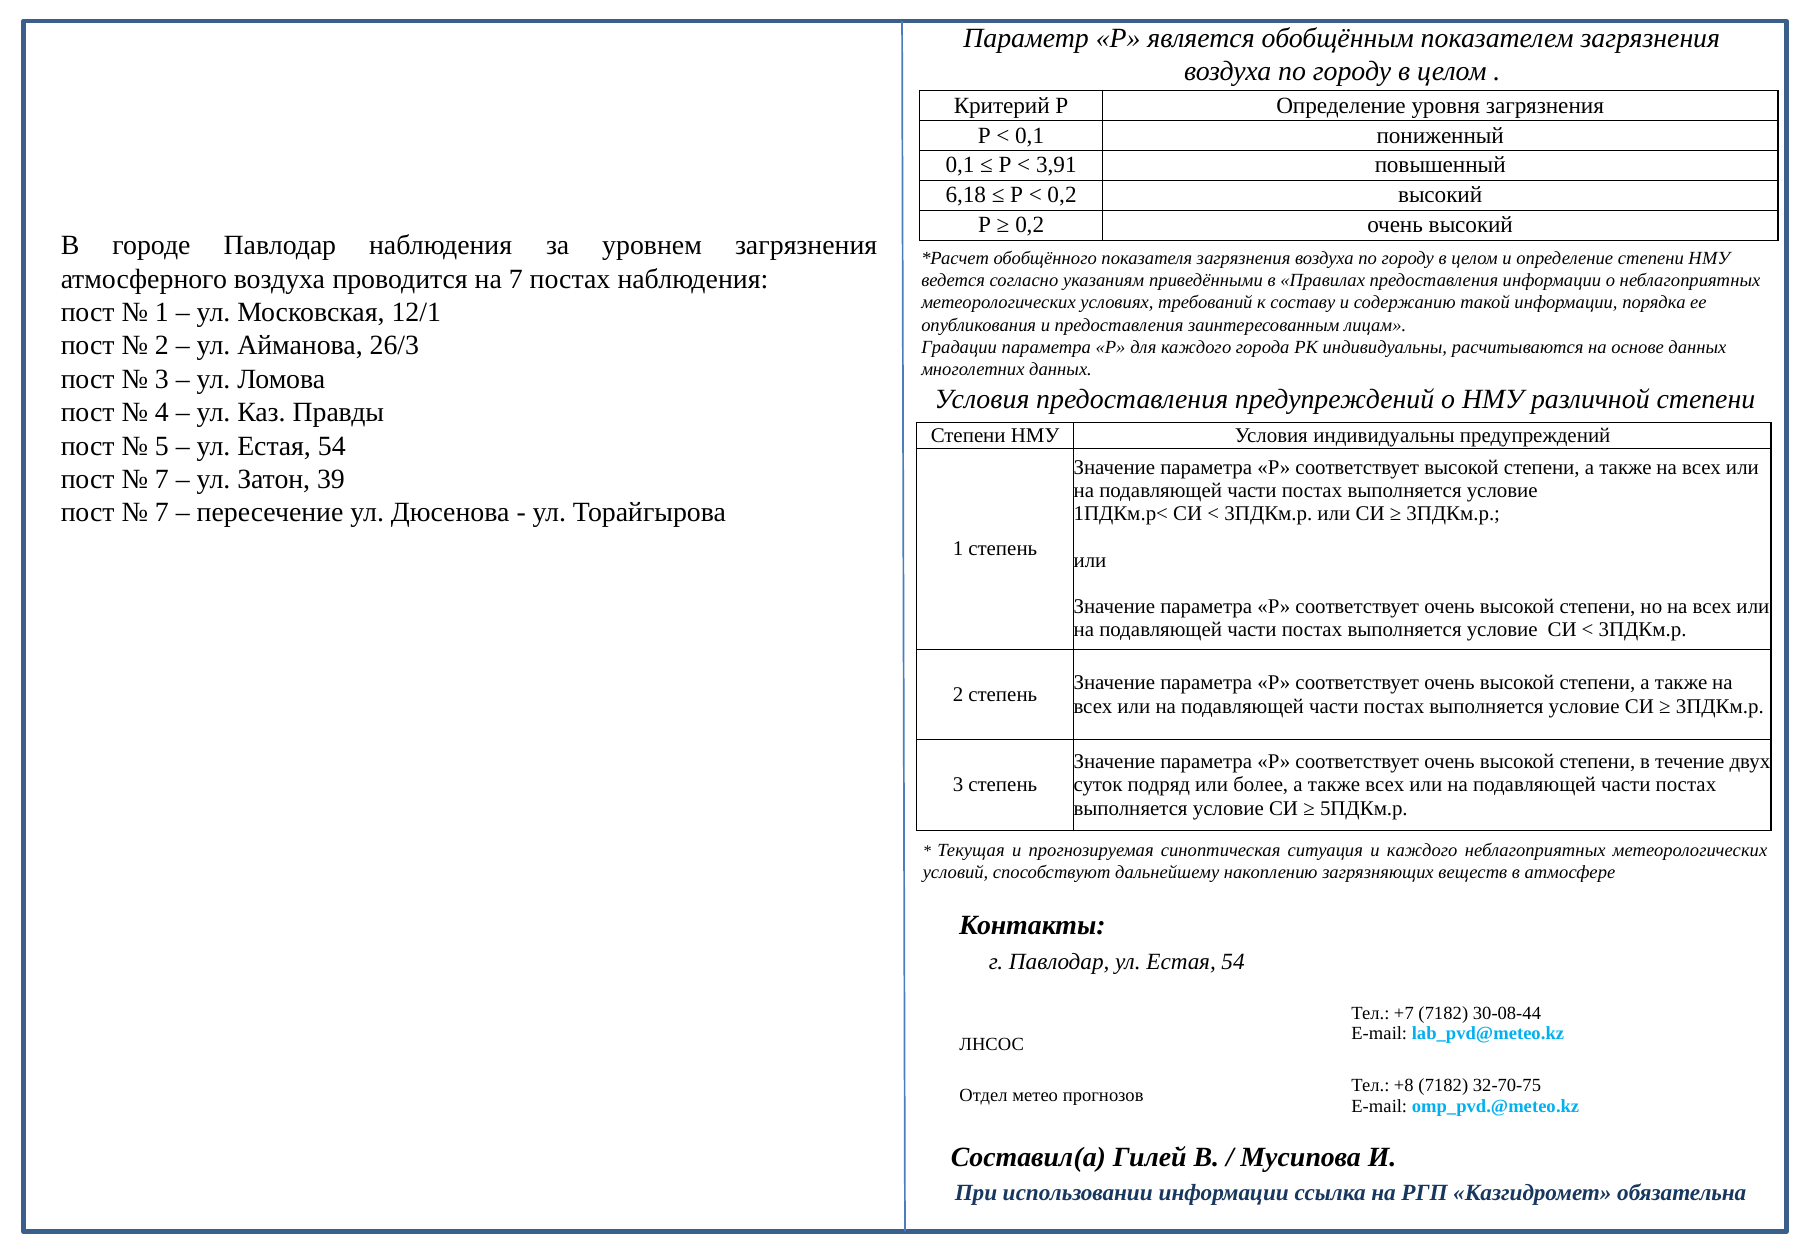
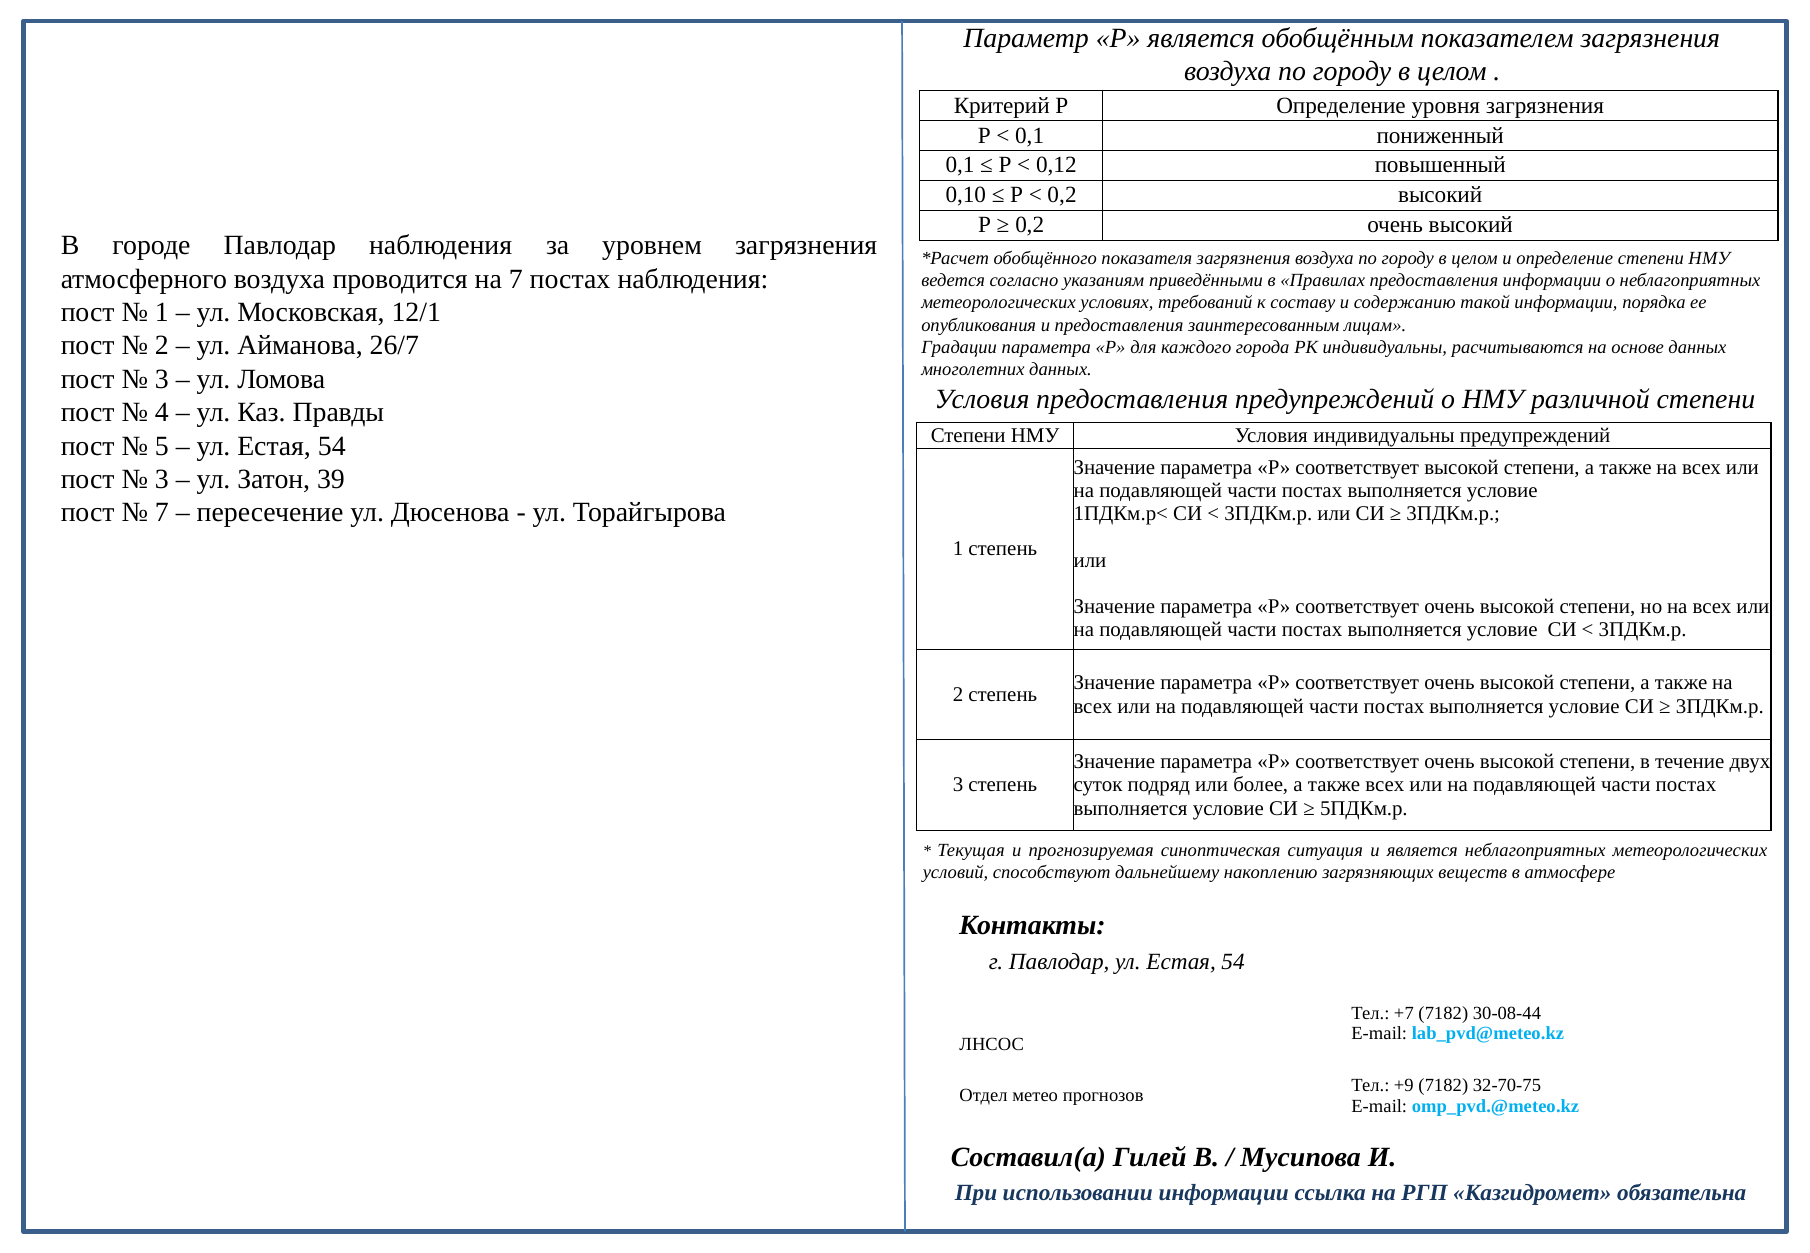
3,91: 3,91 -> 0,12 (1056, 165)
6,18: 6,18 -> 0,10 (966, 195)
26/3: 26/3 -> 26/7 (394, 346)
7: 7 -> 3 (162, 479)
и каждого: каждого -> является (1422, 850)
+8: +8 -> +9 (1404, 1086)
